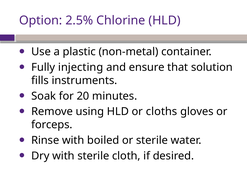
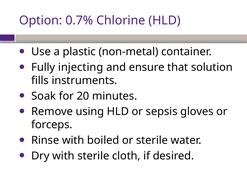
2.5%: 2.5% -> 0.7% (79, 20)
cloths: cloths -> sepsis (162, 112)
